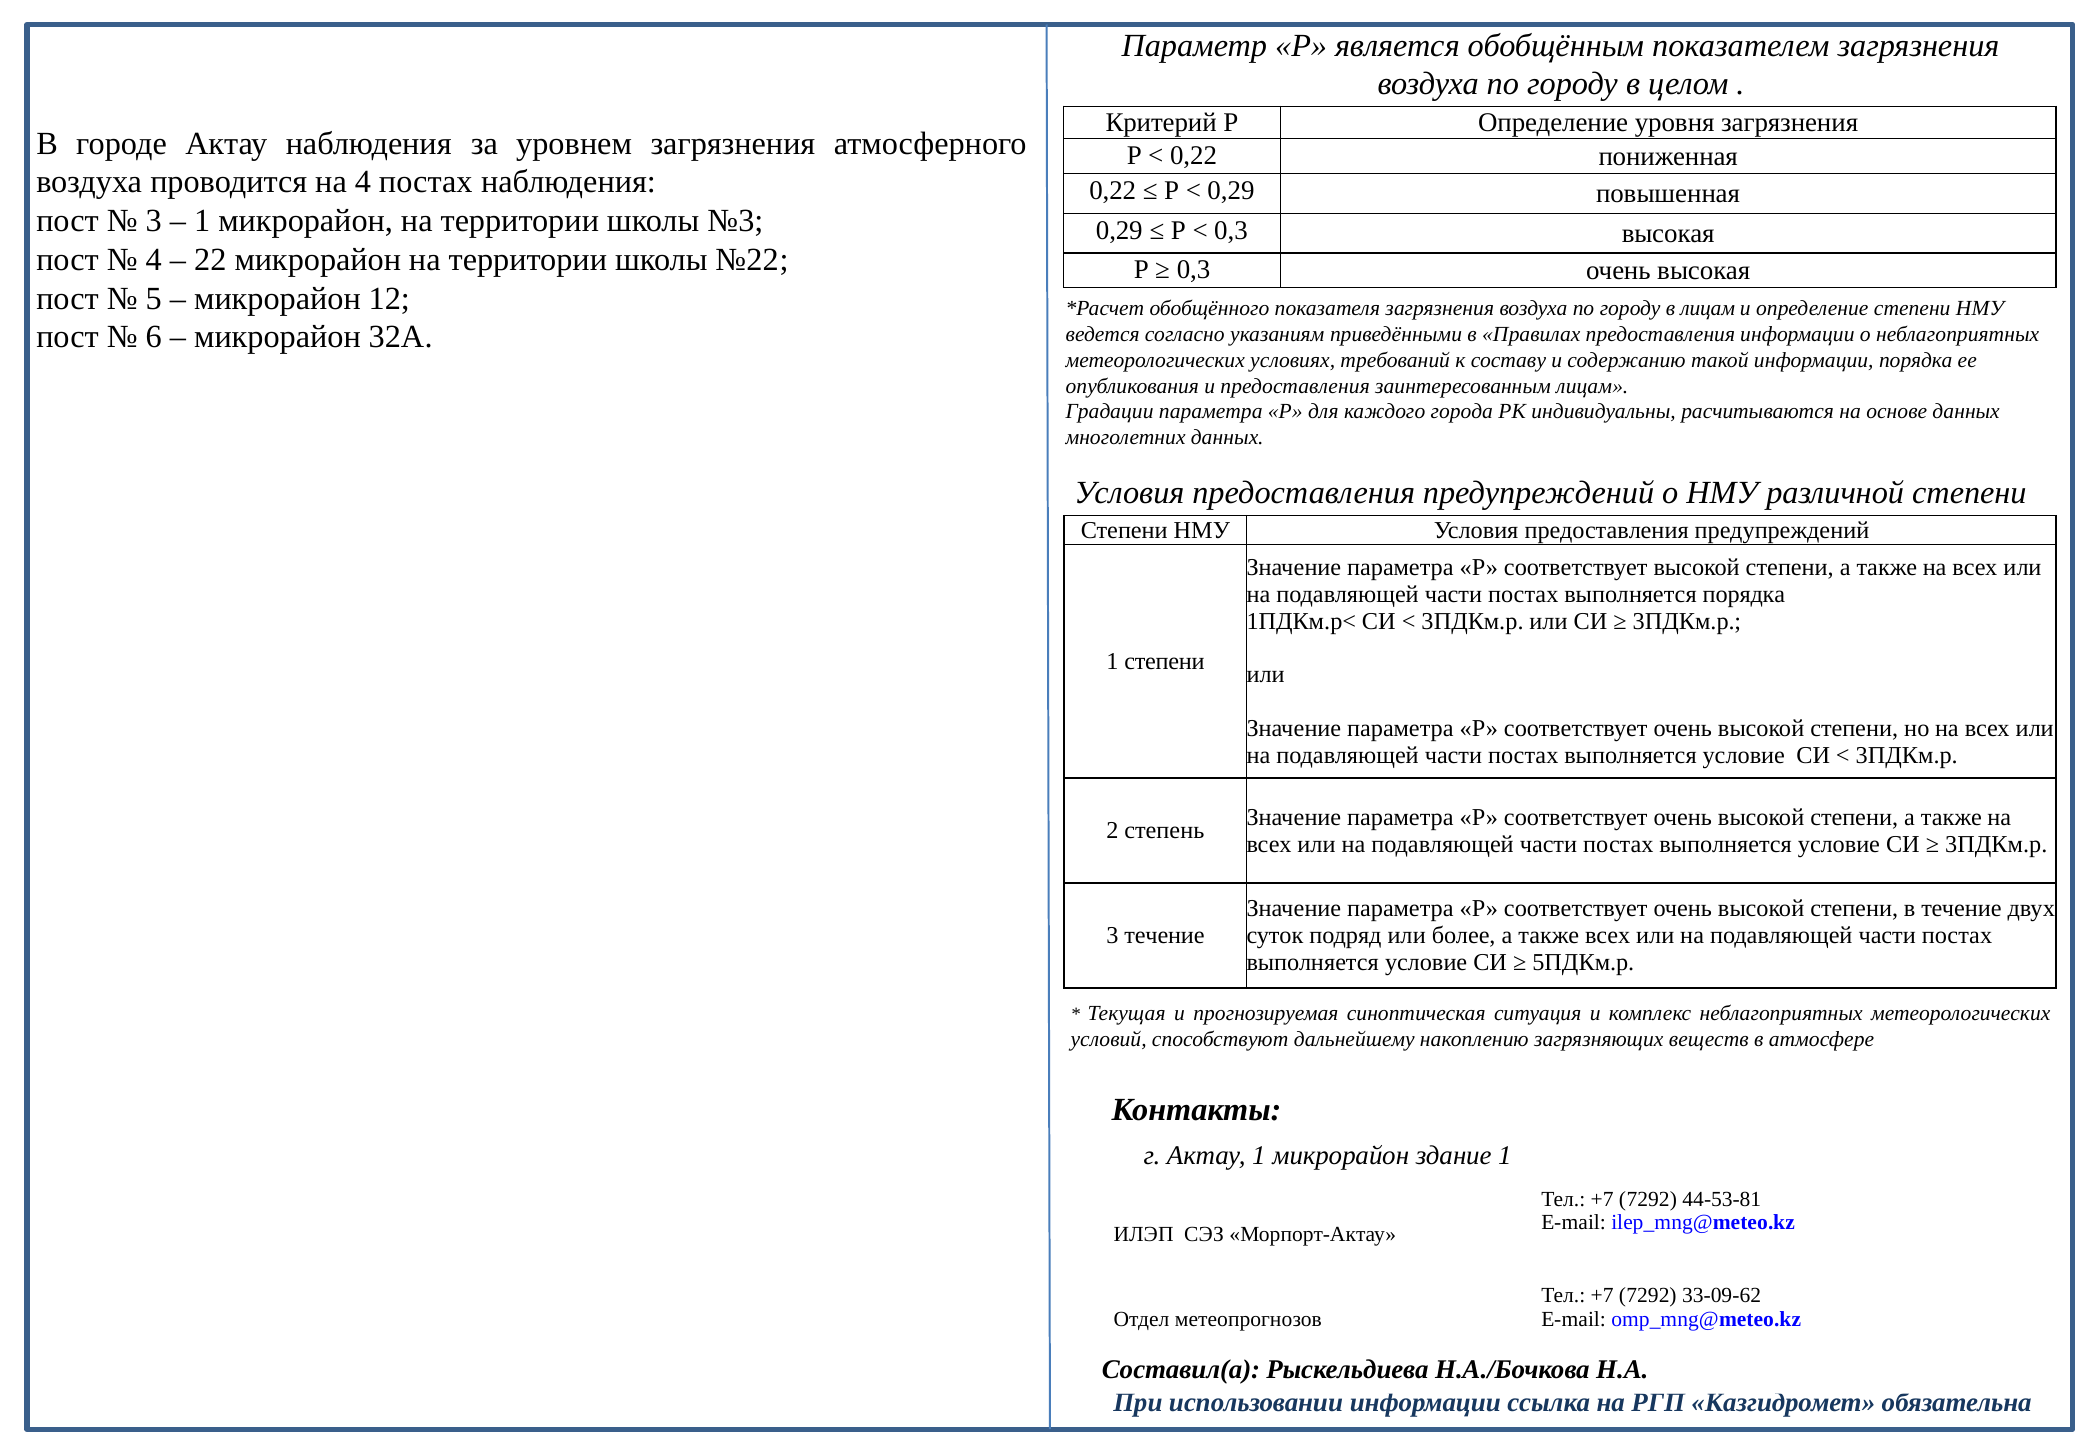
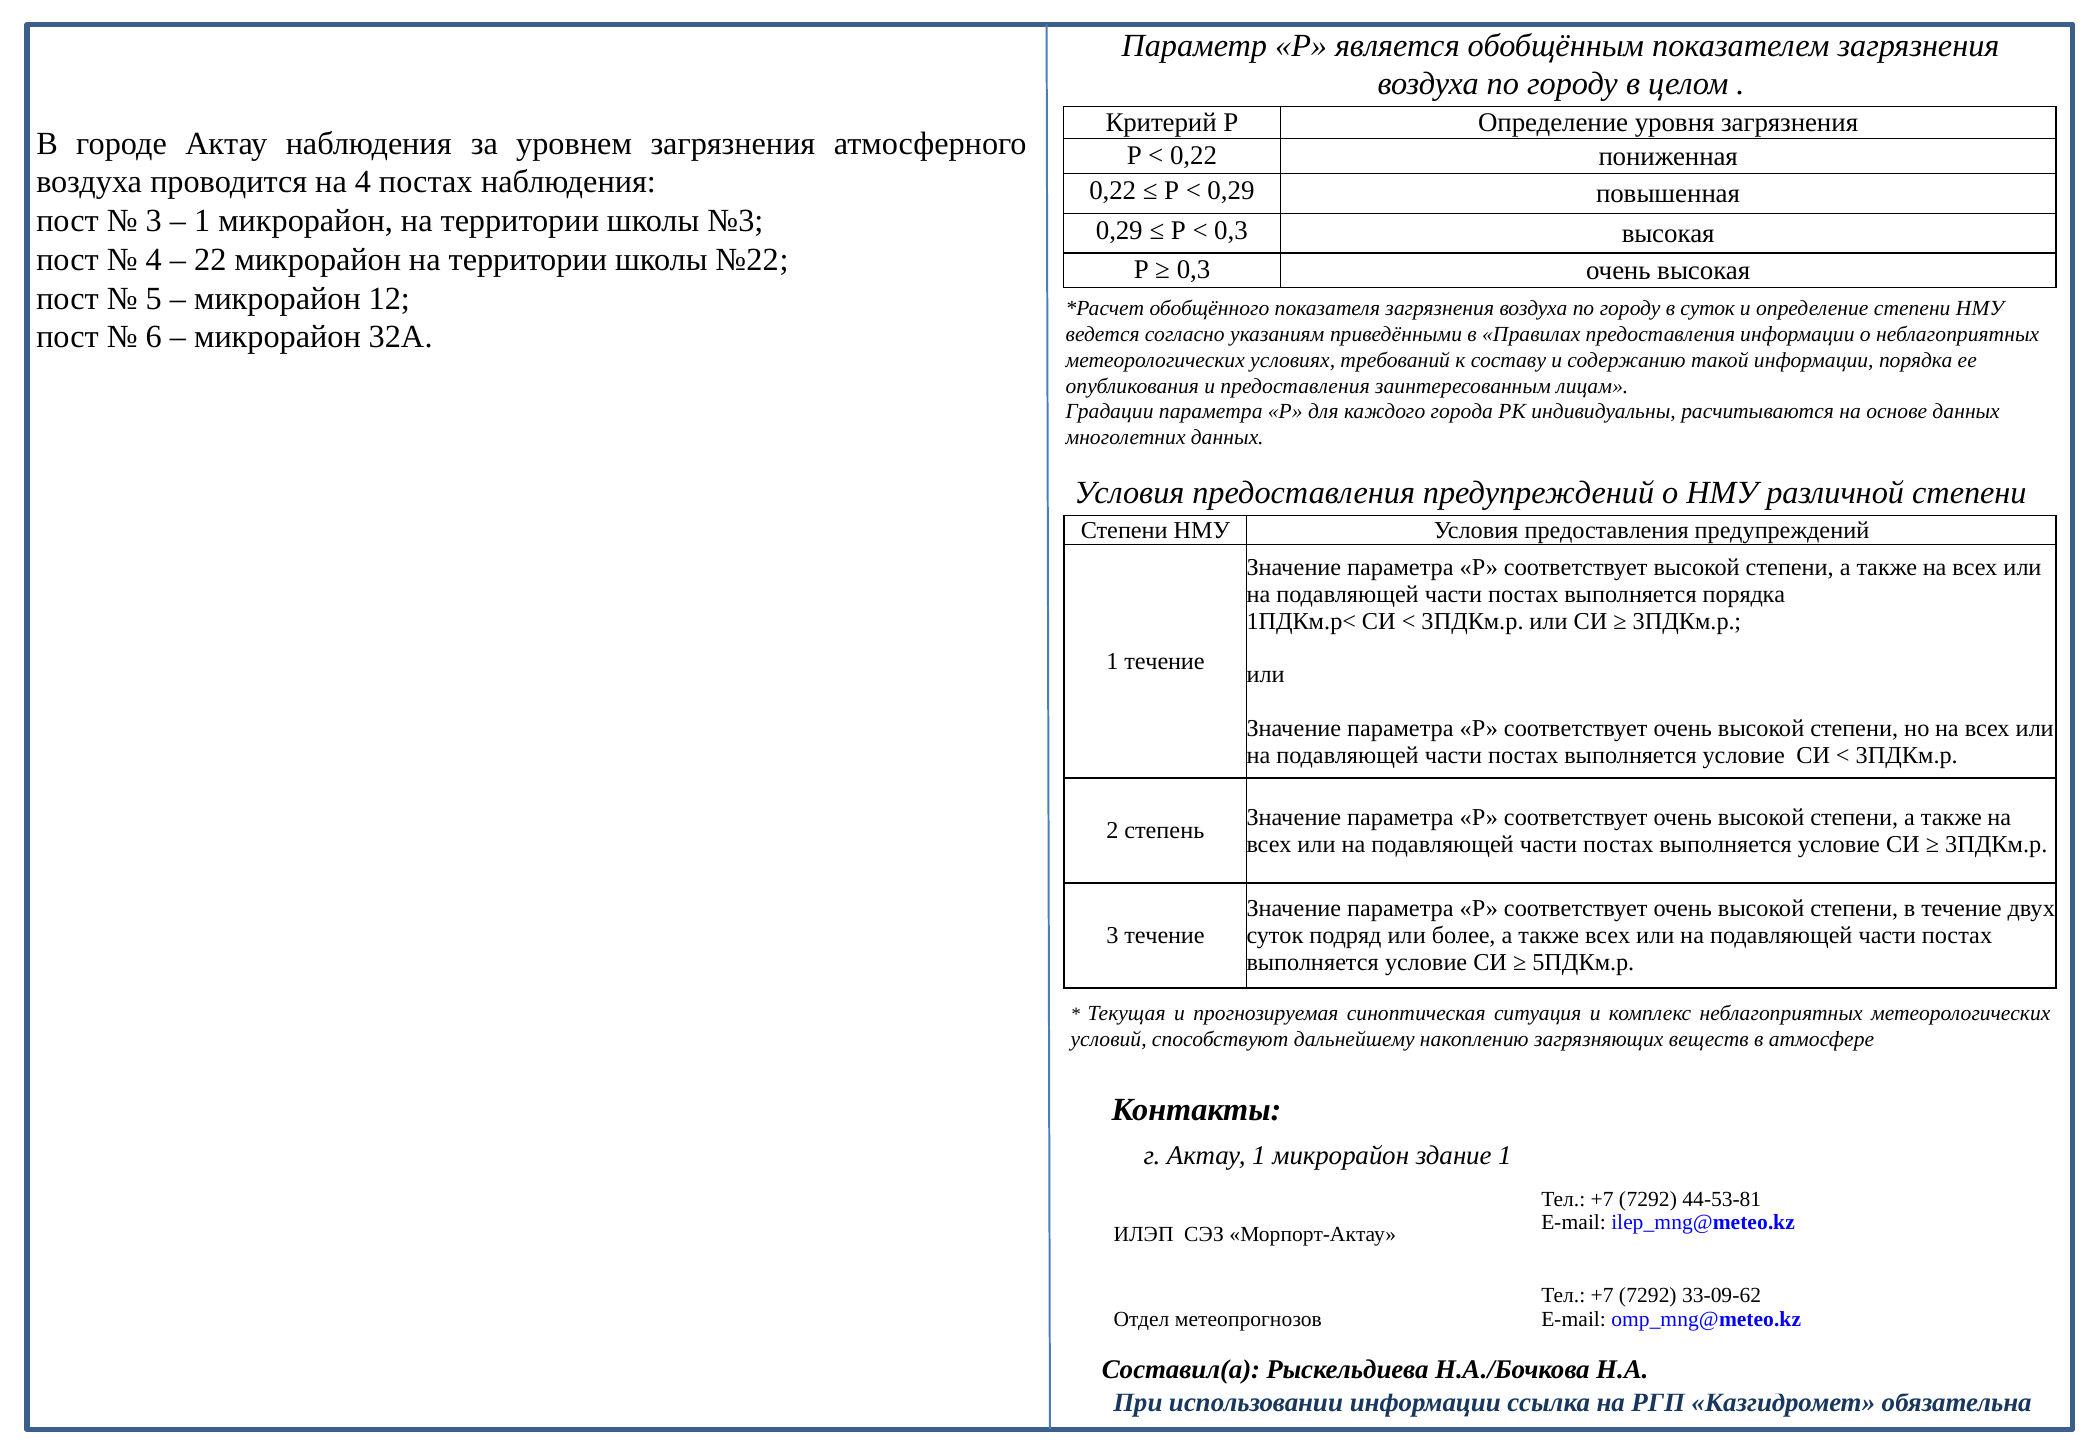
в лицам: лицам -> суток (1708, 308)
1 степени: степени -> течение (1164, 661)
